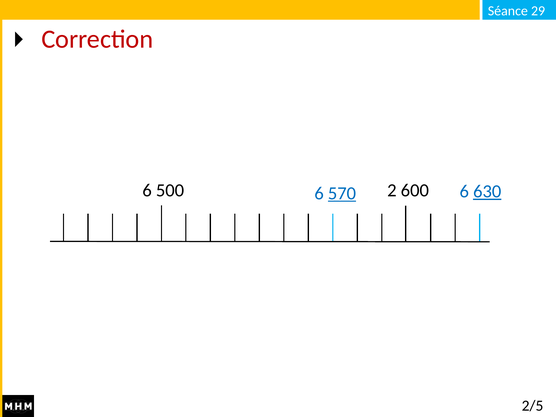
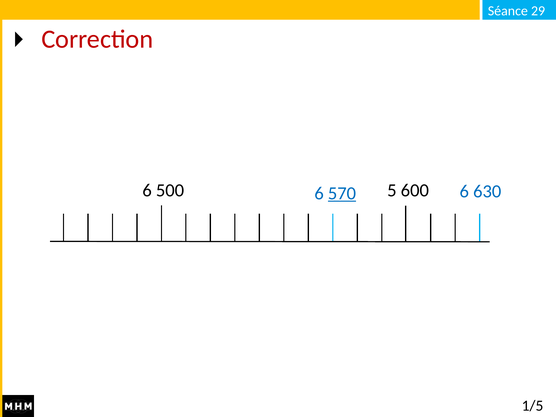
2: 2 -> 5 (392, 190)
630 underline: present -> none (487, 191)
2/5: 2/5 -> 1/5 (533, 406)
